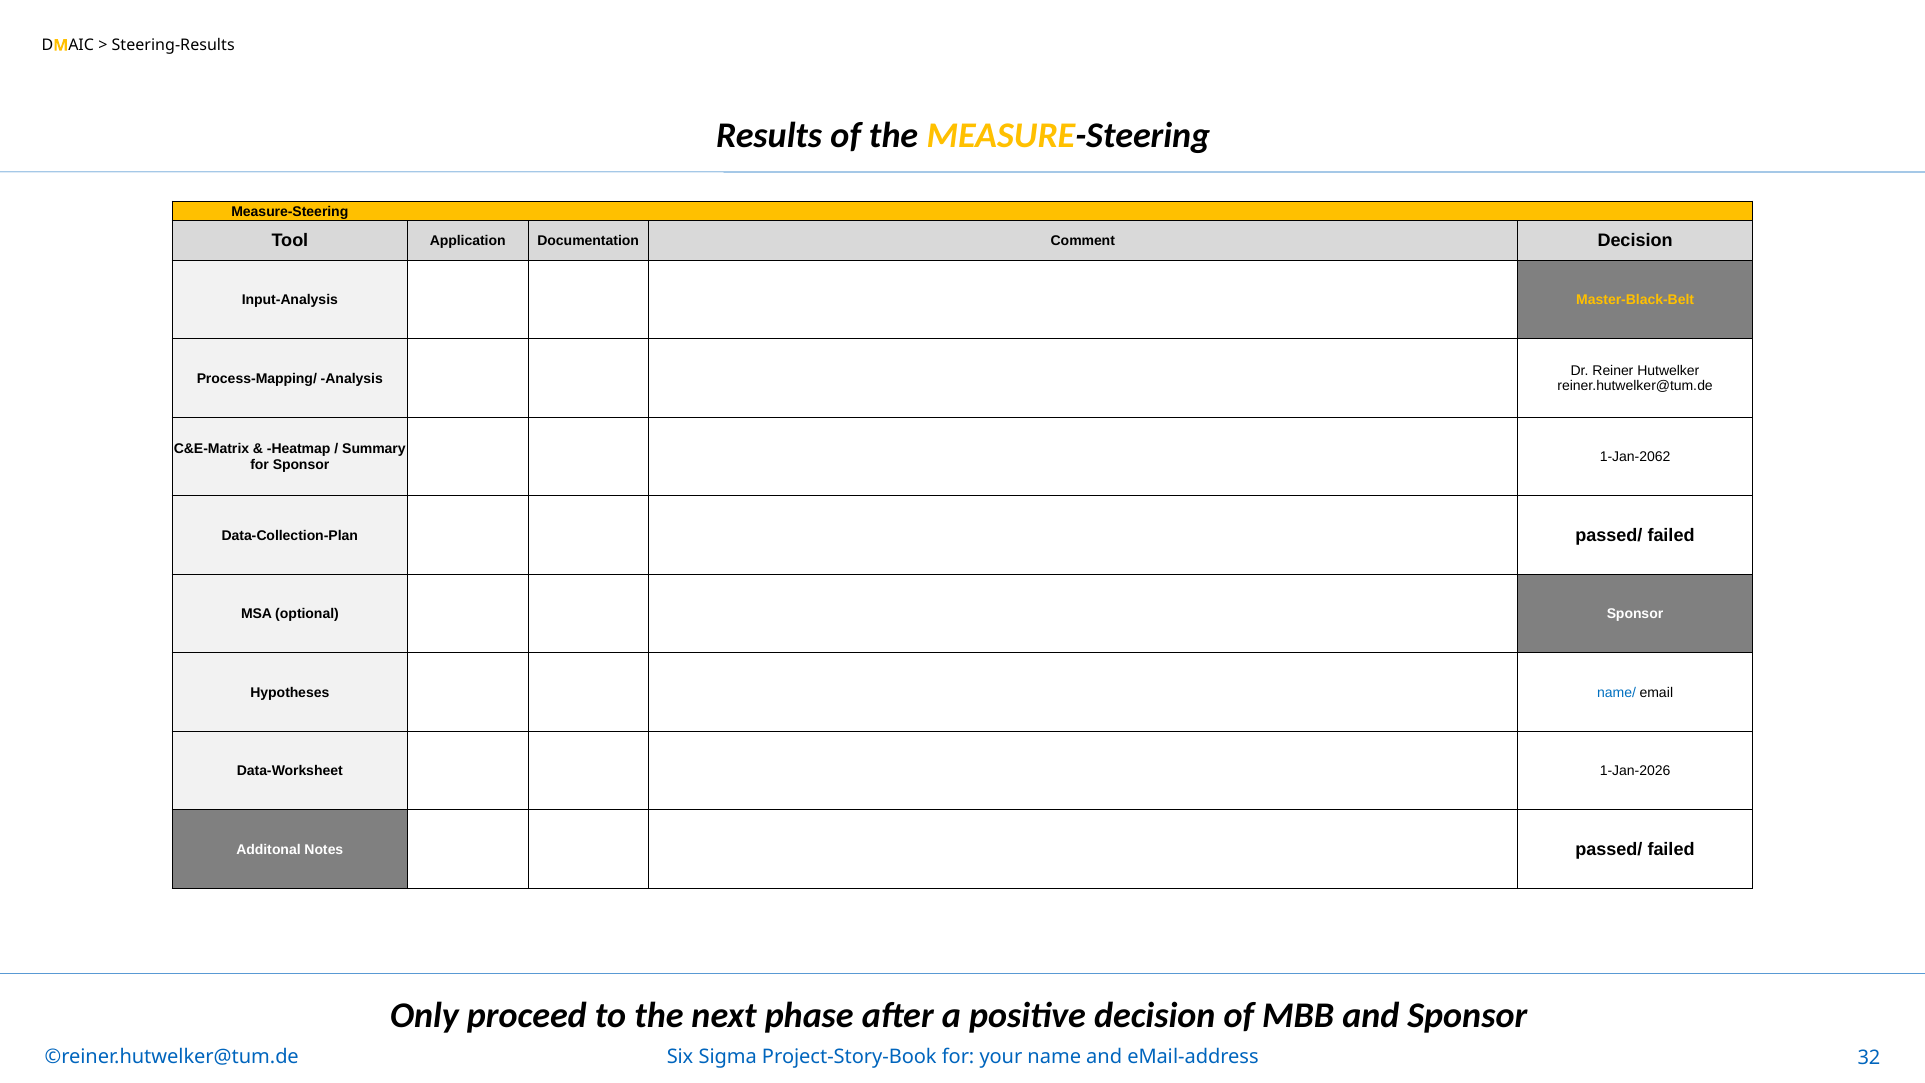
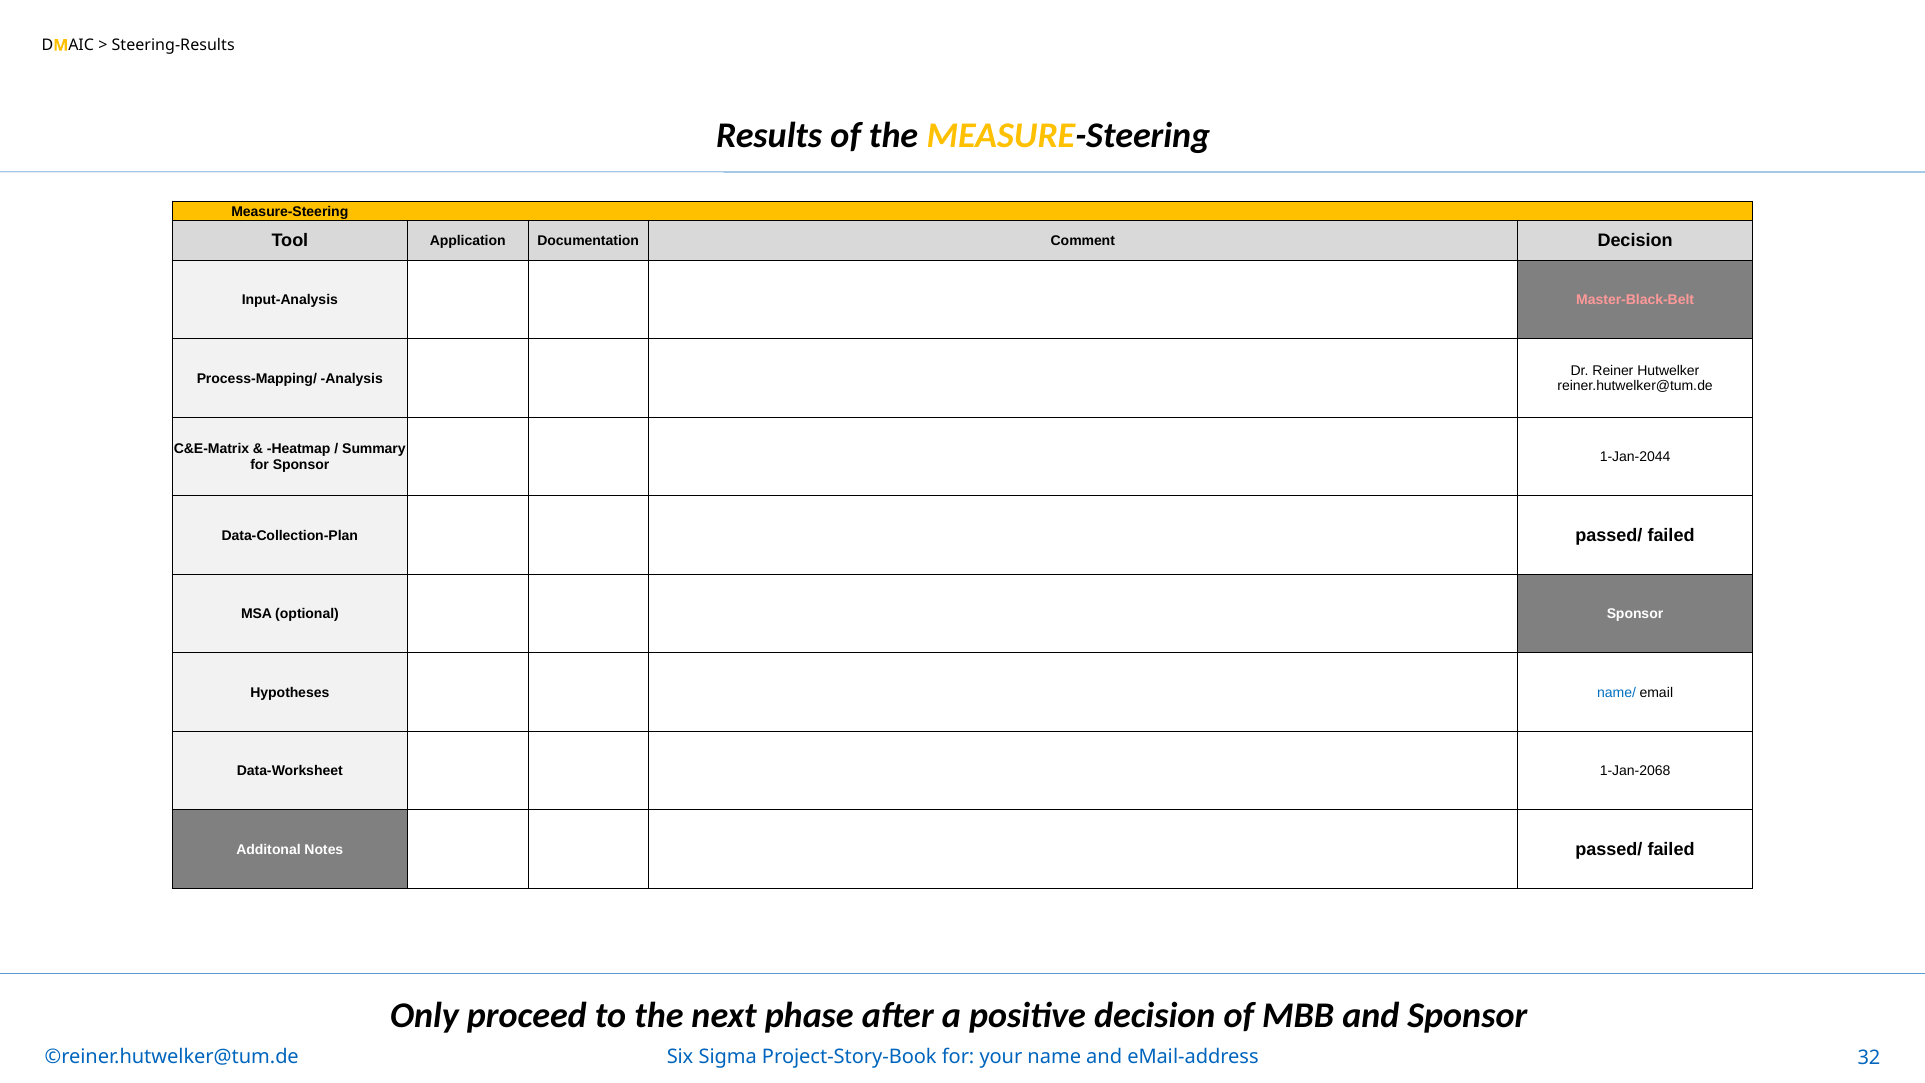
Master-Black-Belt colour: yellow -> pink (1635, 300)
1-Jan-2062: 1-Jan-2062 -> 1-Jan-2044 (1635, 457)
1-Jan-2026: 1-Jan-2026 -> 1-Jan-2068 (1635, 771)
